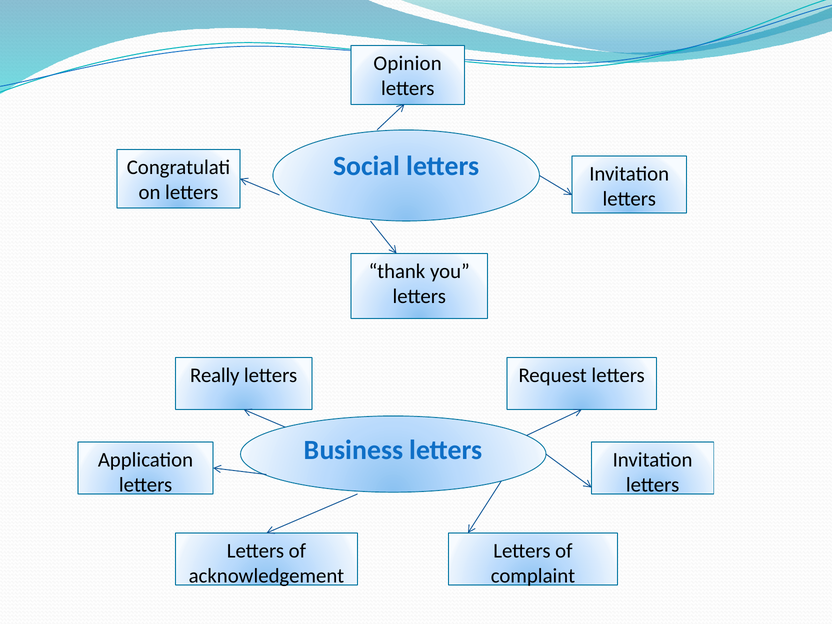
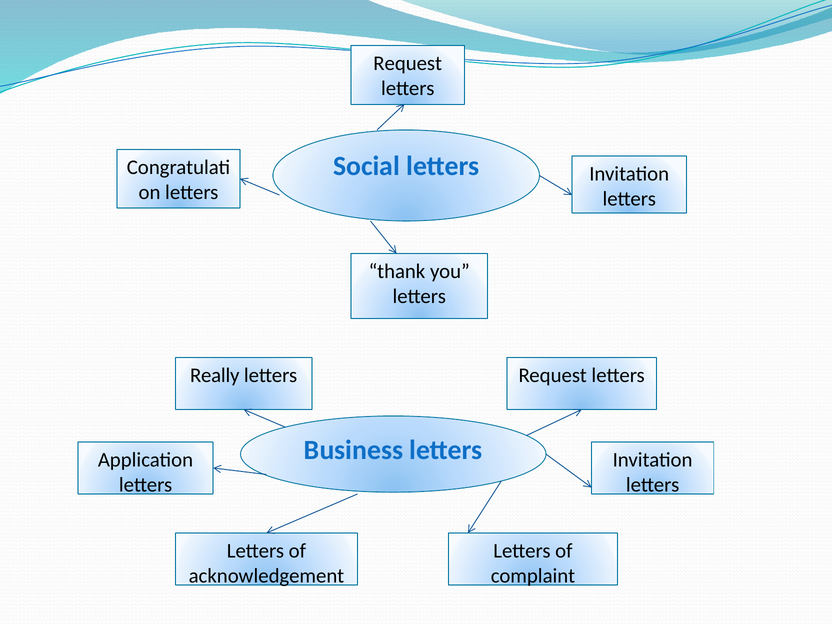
Opinion: Opinion -> Request (408, 64)
